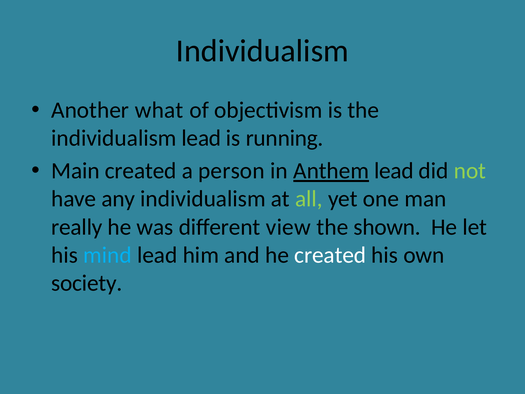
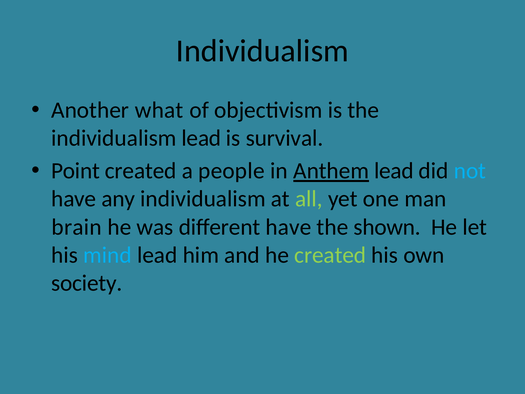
running: running -> survival (285, 138)
Main: Main -> Point (75, 171)
person: person -> people (231, 171)
not colour: light green -> light blue (470, 171)
really: really -> brain (77, 227)
different view: view -> have (288, 227)
created colour: white -> light green (330, 255)
